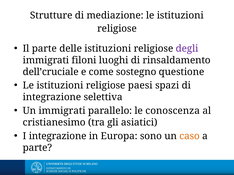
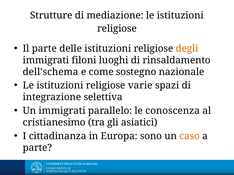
degli colour: purple -> orange (187, 49)
dell’cruciale: dell’cruciale -> dell’schema (51, 72)
questione: questione -> nazionale (182, 72)
paesi: paesi -> varie (140, 86)
I integrazione: integrazione -> cittadinanza (58, 136)
